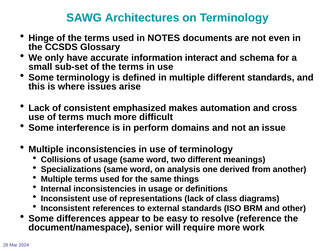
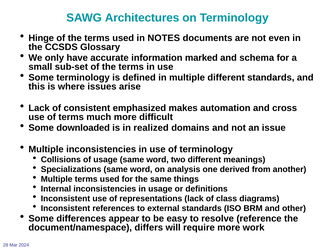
interact: interact -> marked (201, 58)
interference: interference -> downloaded (83, 128)
perform: perform -> realized (151, 128)
senior: senior -> differs (149, 228)
